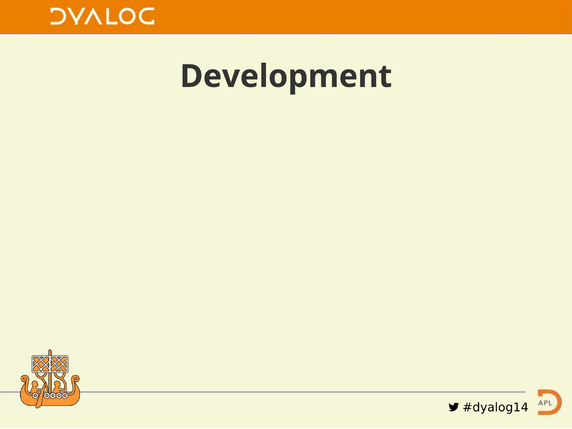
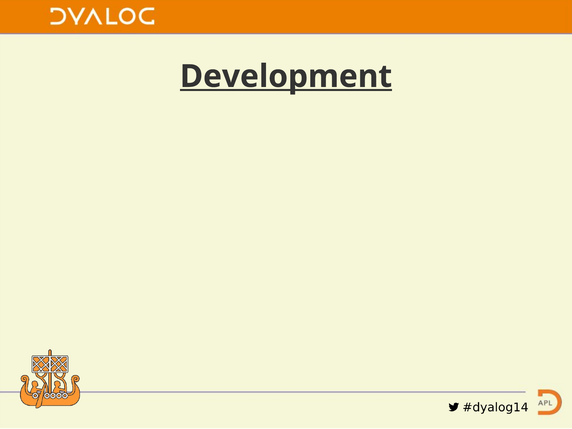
Development underline: none -> present (286, 76)
